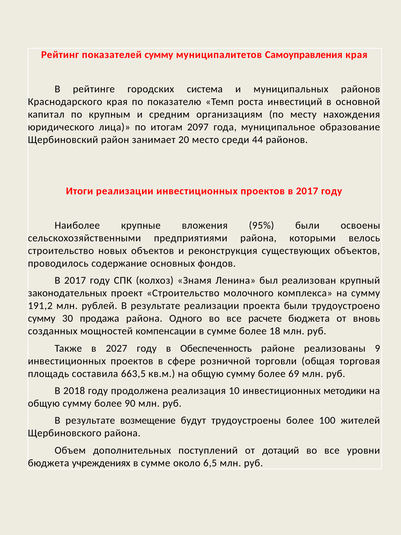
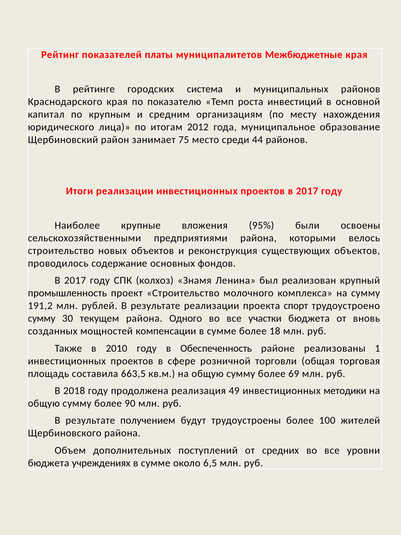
показателей сумму: сумму -> платы (159, 55)
Самоуправления: Самоуправления -> Межбюджетные (304, 55)
2097: 2097 -> 2012 (198, 127)
20: 20 -> 75 (184, 140)
законодательных: законодательных -> промышленность (67, 293)
проекта были: были -> спорт (296, 306)
продажа: продажа -> текущем (100, 318)
расчете: расчете -> участки (265, 318)
2027: 2027 -> 2010 (117, 348)
9: 9 -> 1 (377, 348)
10: 10 -> 49 (234, 390)
возмещение: возмещение -> получением (148, 420)
дотаций: дотаций -> средних (281, 450)
